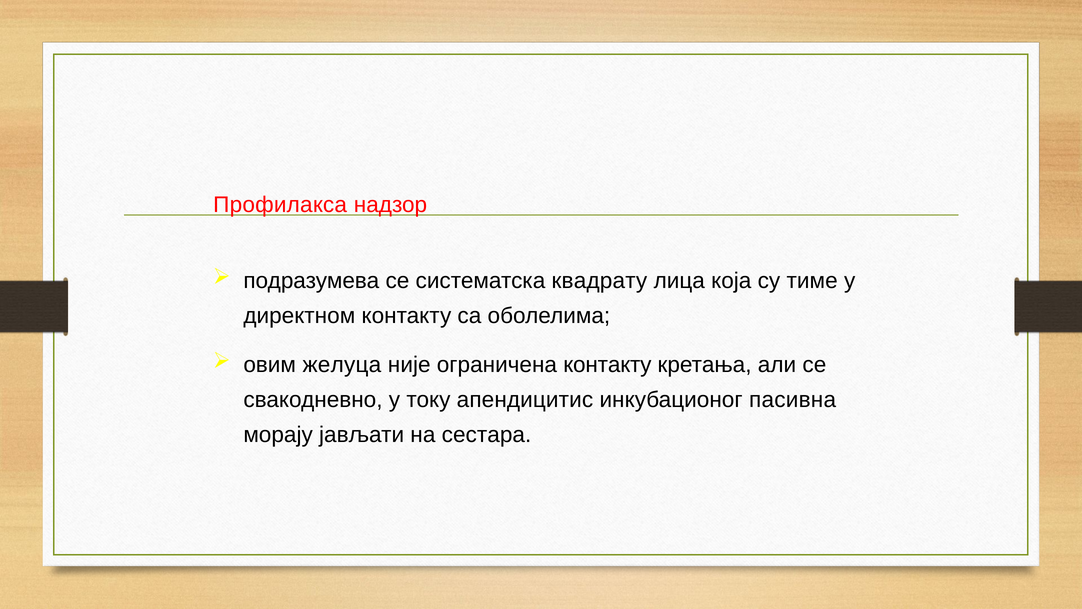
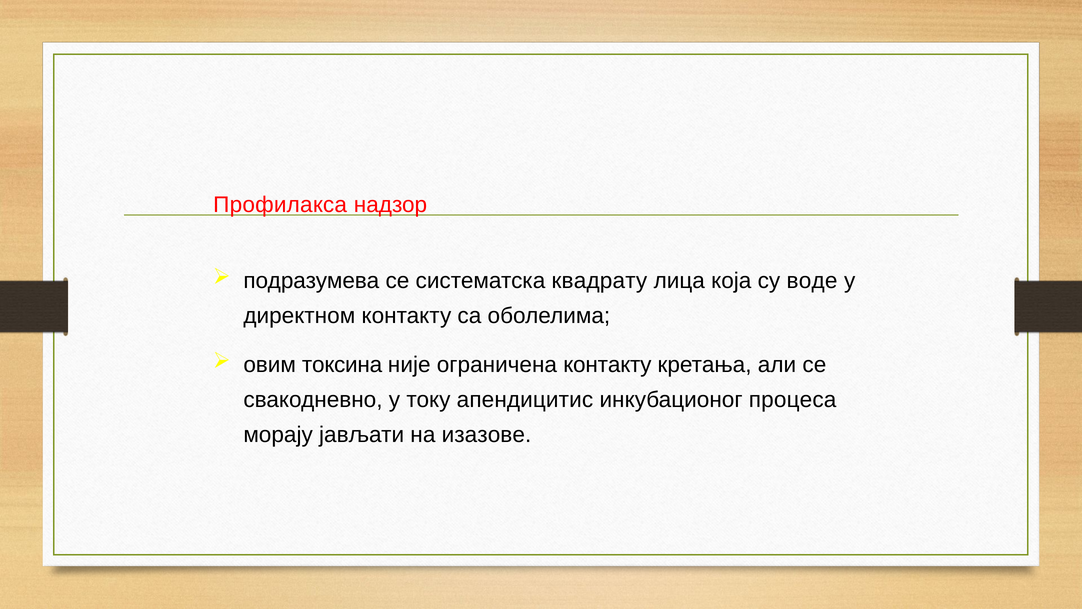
тиме: тиме -> воде (812, 280)
желуца: желуца -> токсина (342, 364)
пасивна: пасивна -> процеса (793, 400)
сестара: сестара -> изазове (486, 435)
